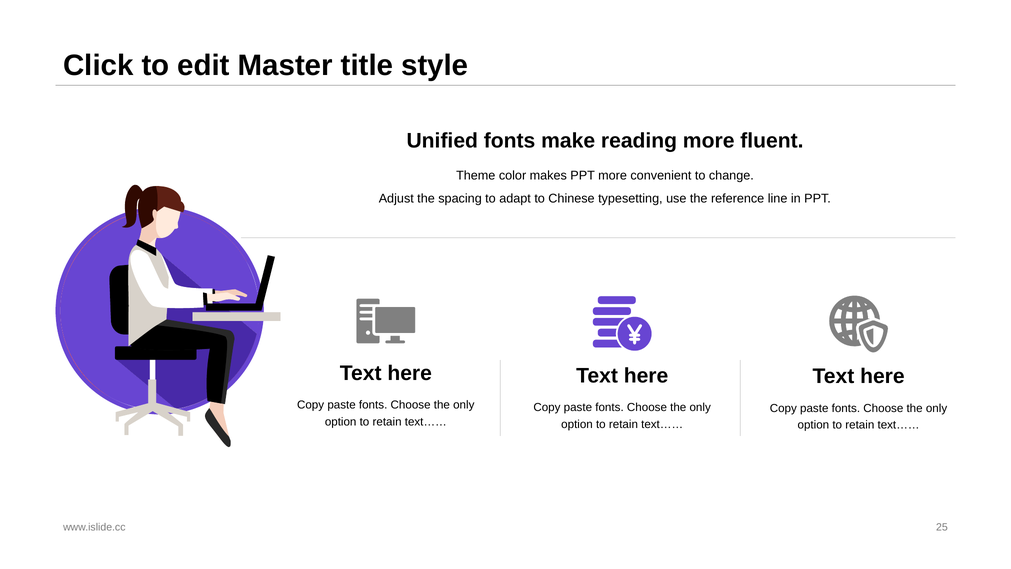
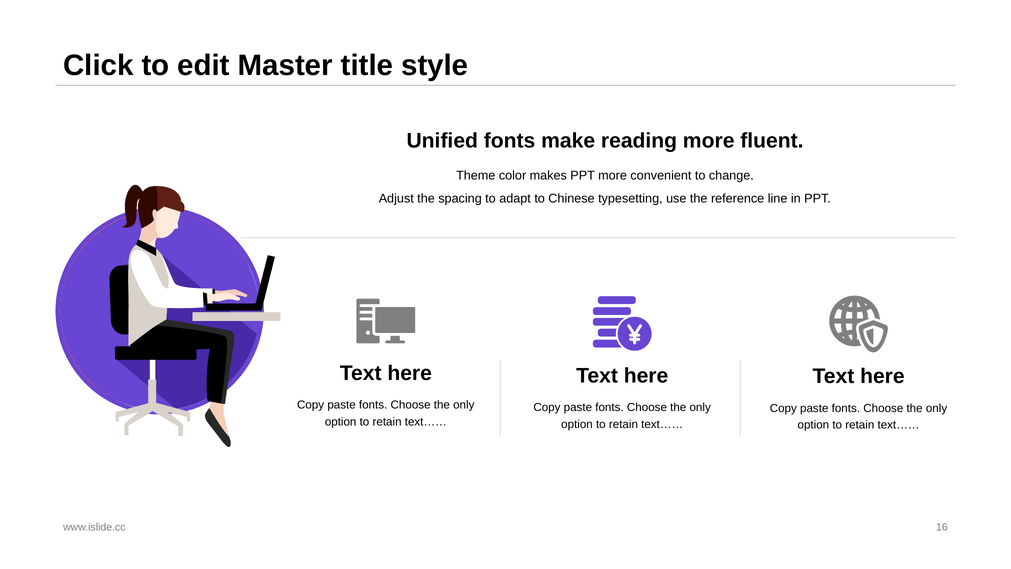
25: 25 -> 16 (942, 527)
